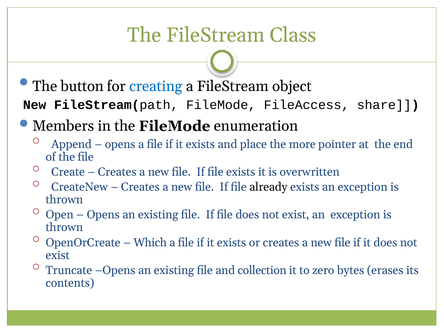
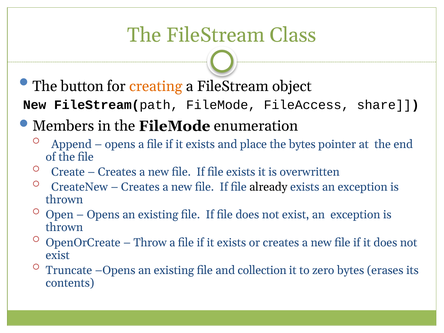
creating colour: blue -> orange (156, 86)
the more: more -> bytes (302, 144)
Which: Which -> Throw (150, 243)
